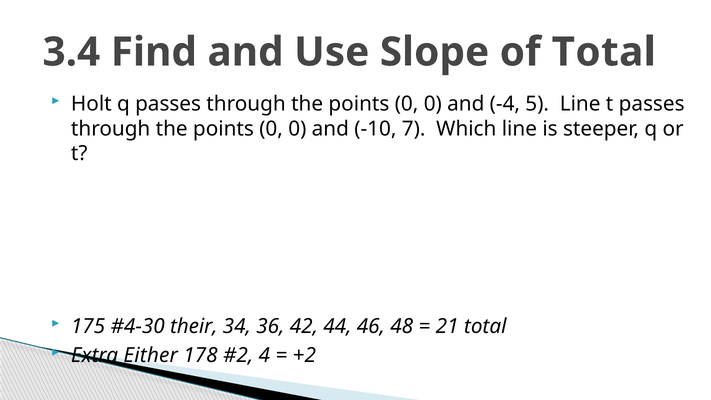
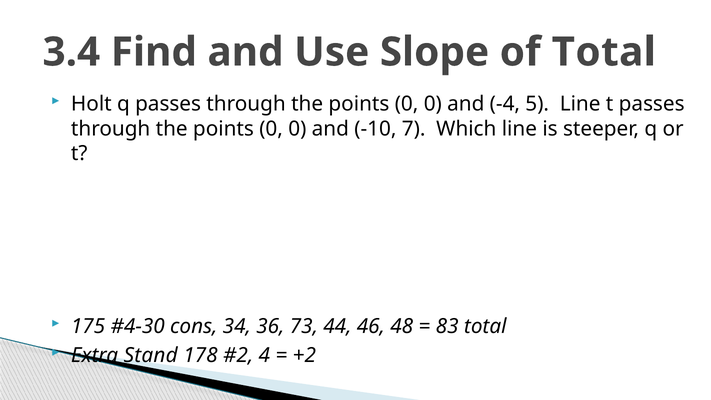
their: their -> cons (194, 327)
42: 42 -> 73 (304, 327)
21: 21 -> 83 (447, 327)
Either: Either -> Stand (151, 355)
